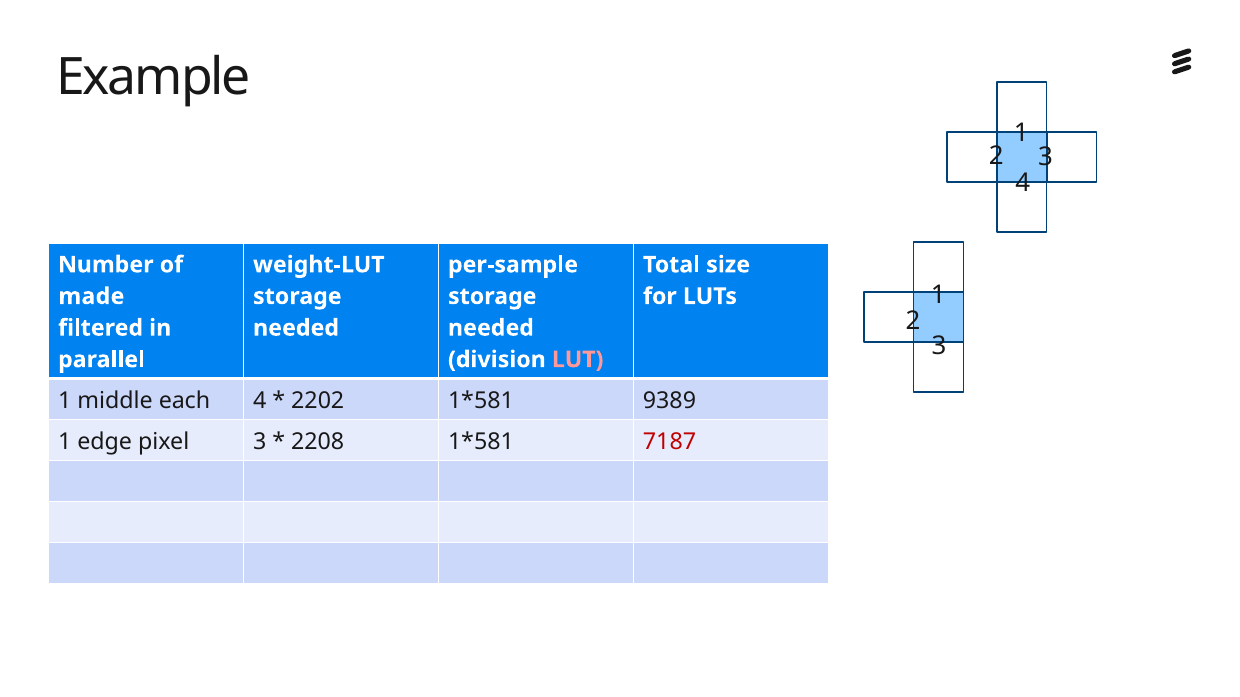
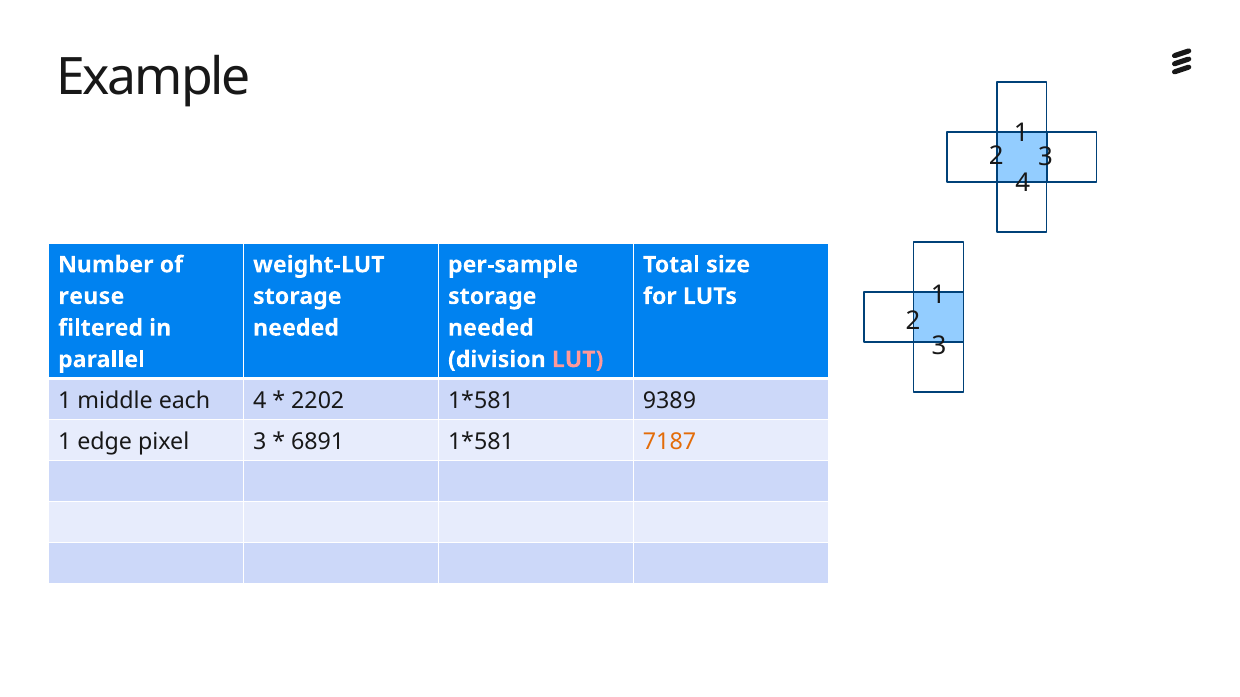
made: made -> reuse (91, 297)
2208: 2208 -> 6891 (318, 442)
7187 colour: red -> orange (670, 442)
